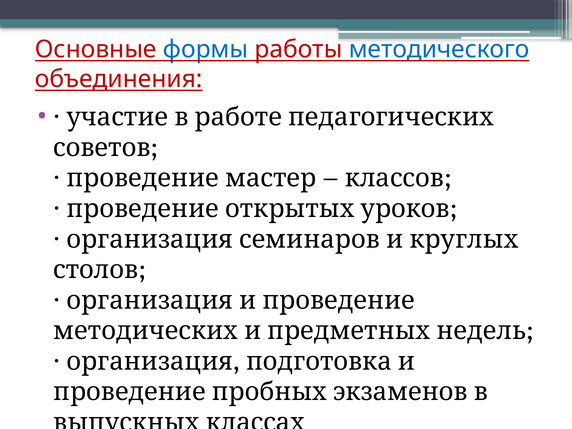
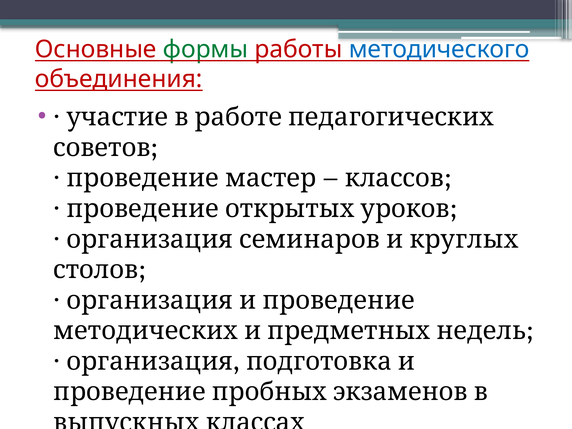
формы colour: blue -> green (206, 49)
